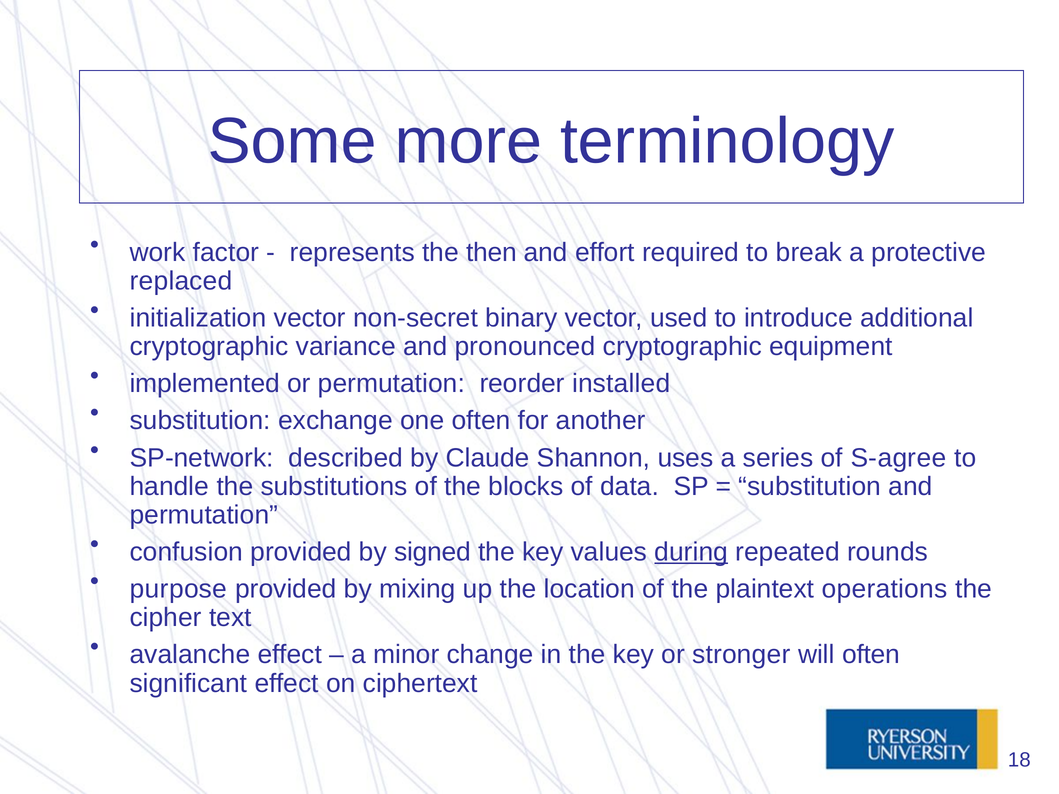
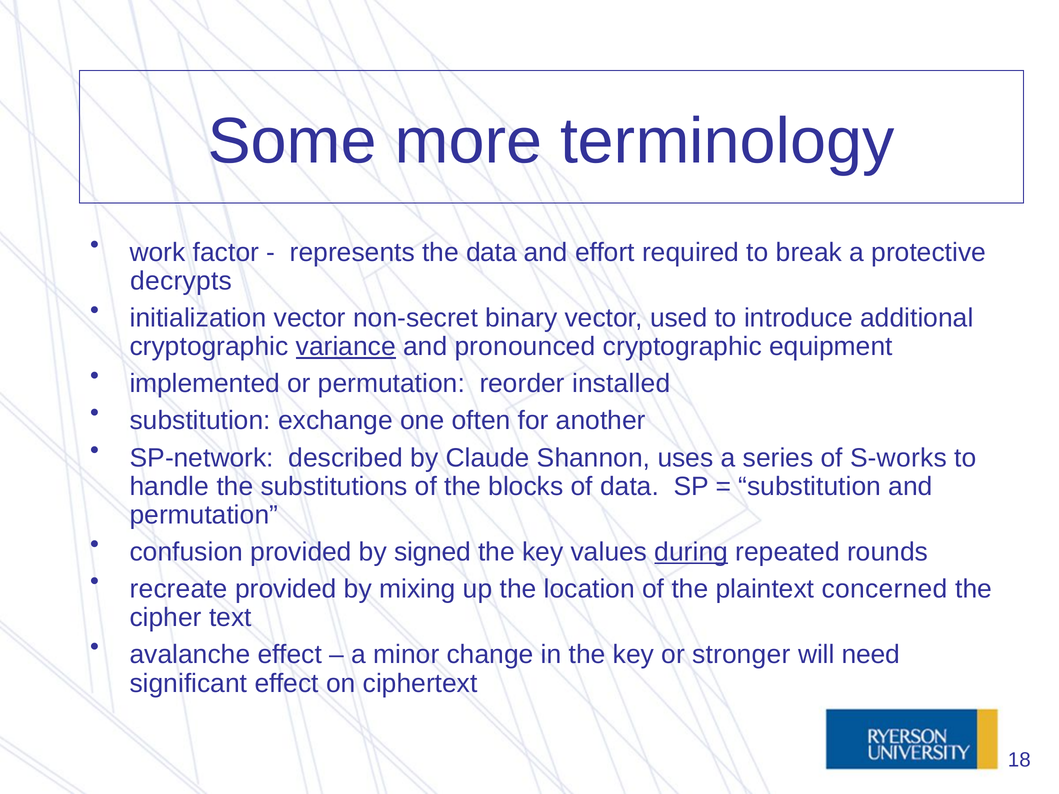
the then: then -> data (491, 252)
replaced: replaced -> decrypts (181, 281)
variance underline: none -> present (346, 347)
S-agree: S-agree -> S-works (898, 458)
purpose: purpose -> recreate (179, 589)
operations: operations -> concerned (885, 589)
will often: often -> need (871, 655)
